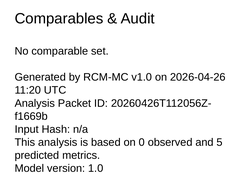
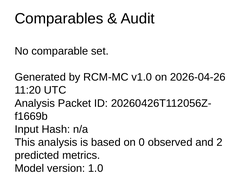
5: 5 -> 2 (220, 142)
